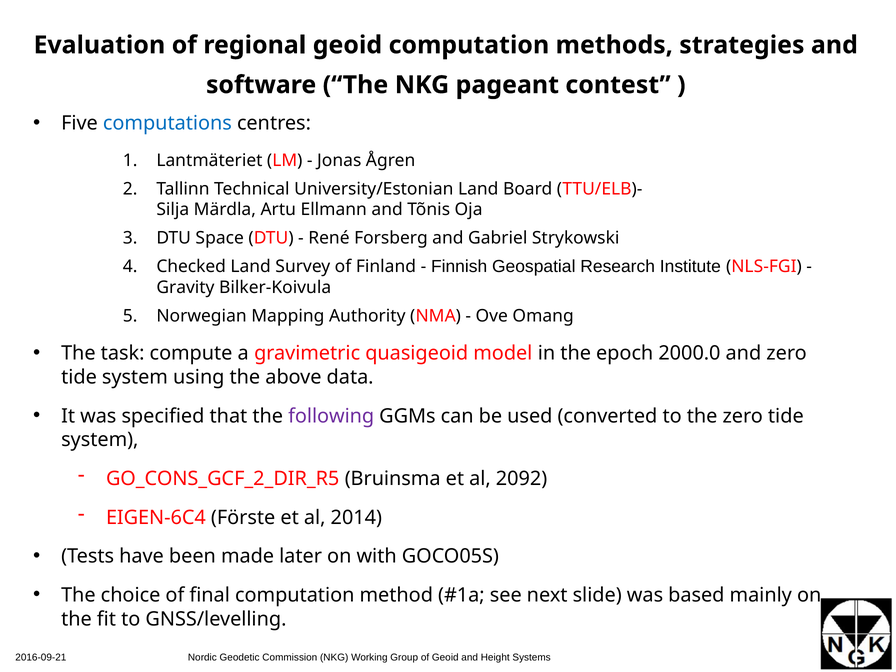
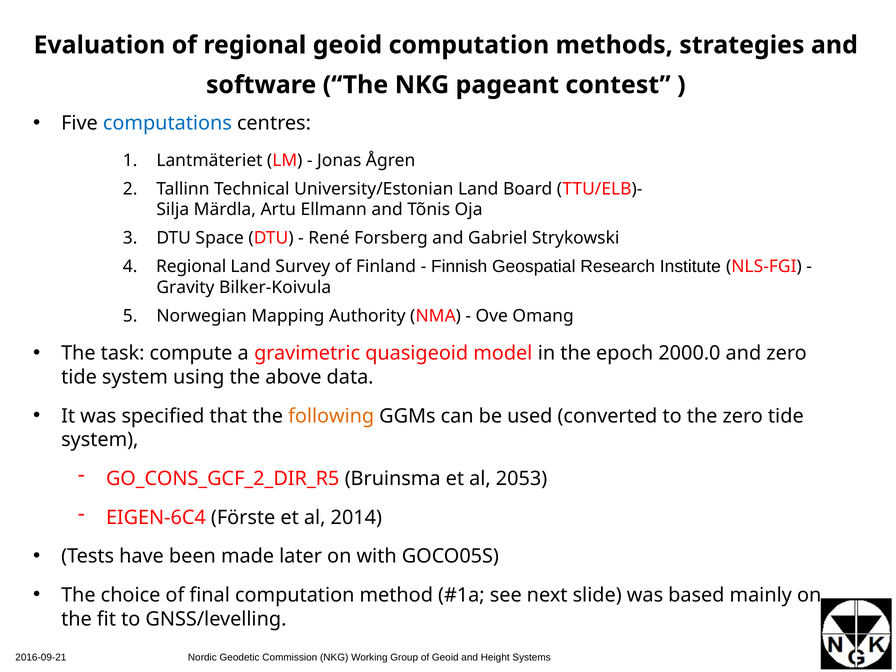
Checked: Checked -> Regional (191, 266)
following colour: purple -> orange (331, 416)
2092: 2092 -> 2053 (522, 479)
